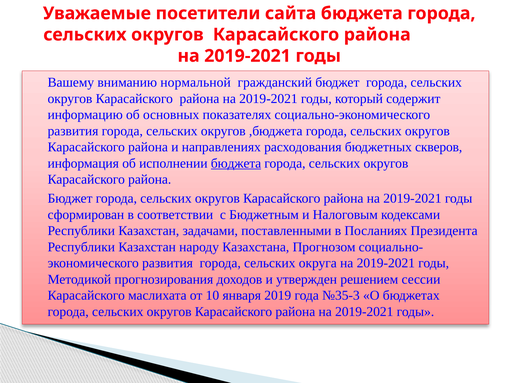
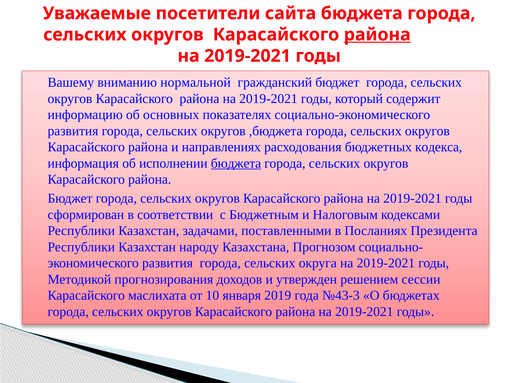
района underline: none -> present (377, 35)
скверов: скверов -> кодекса (439, 147)
№35-3: №35-3 -> №43-3 (341, 296)
